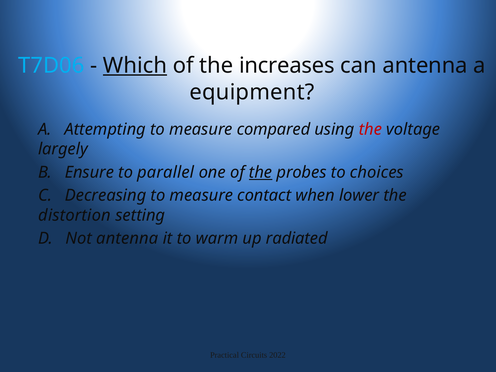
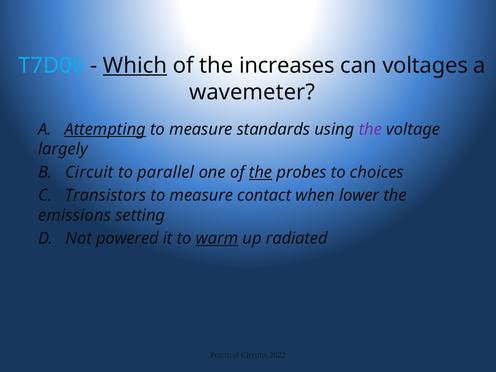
can antenna: antenna -> voltages (425, 66)
equipment: equipment -> wavemeter (252, 92)
Attempting underline: none -> present (105, 129)
compared: compared -> standards (273, 129)
the colour: red -> purple (370, 129)
Ensure: Ensure -> Circuit (89, 172)
Decreasing: Decreasing -> Transistors (106, 195)
distortion: distortion -> emissions (75, 215)
Not antenna: antenna -> powered (127, 238)
warm underline: none -> present (217, 238)
